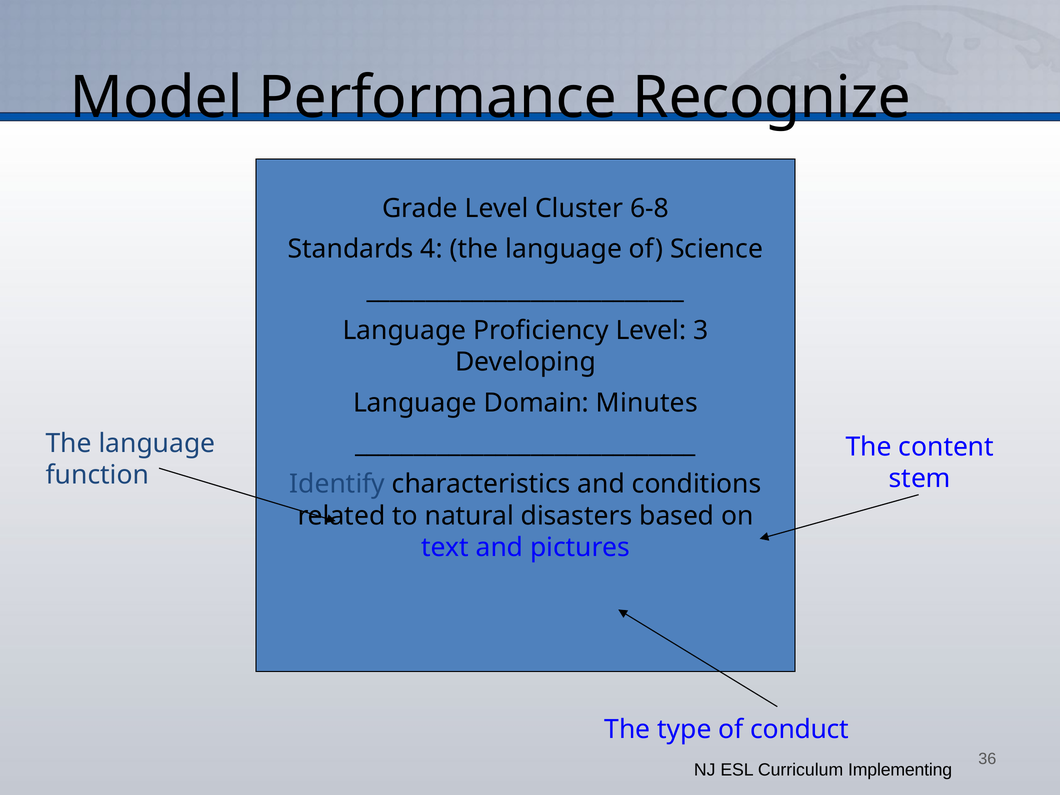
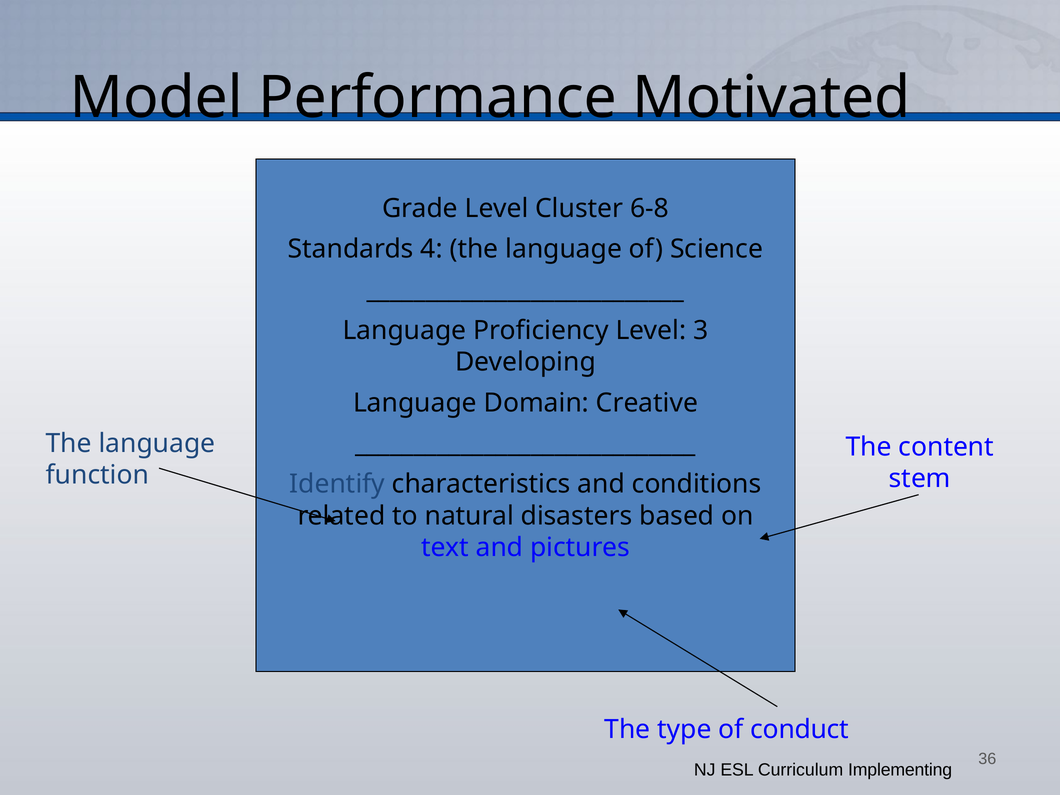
Recognize: Recognize -> Motivated (772, 98)
Minutes: Minutes -> Creative (647, 403)
